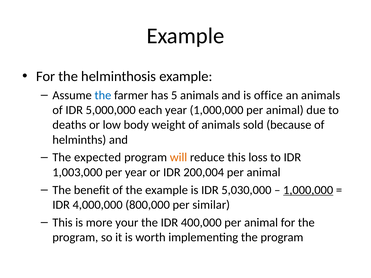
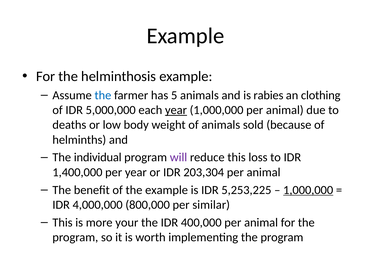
office: office -> rabies (268, 95)
an animals: animals -> clothing (321, 95)
year underline: none -> present (176, 110)
expected: expected -> individual (98, 158)
will colour: orange -> purple (179, 158)
1,003,000: 1,003,000 -> 1,400,000 (77, 172)
200,004: 200,004 -> 203,304 (204, 172)
5,030,000: 5,030,000 -> 5,253,225 (246, 190)
